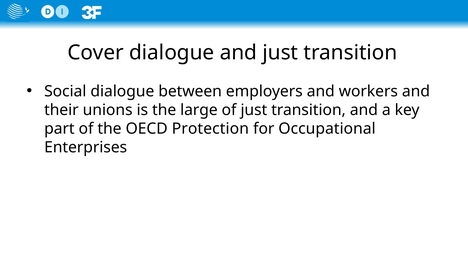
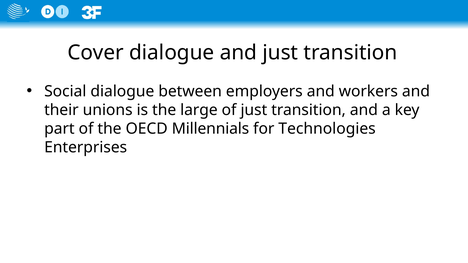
Protection: Protection -> Millennials (210, 129)
Occupational: Occupational -> Technologies (327, 129)
